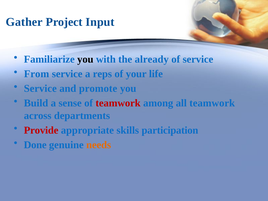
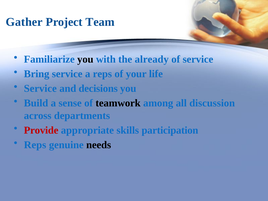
Input: Input -> Team (100, 22)
From: From -> Bring (37, 74)
promote: promote -> decisions (98, 88)
teamwork colour: red -> black (118, 103)
all teamwork: teamwork -> discussion (212, 103)
Done: Done -> Reps (35, 145)
needs colour: orange -> black (99, 145)
